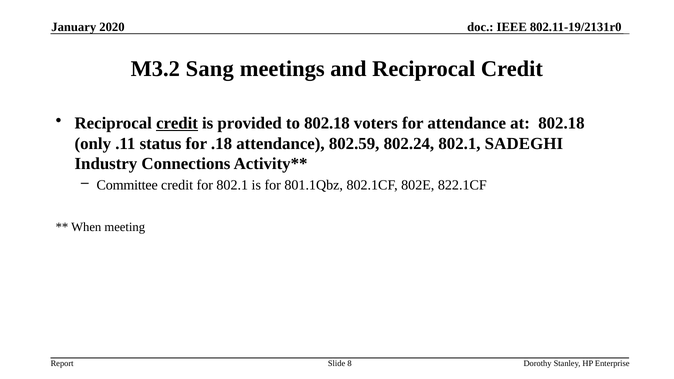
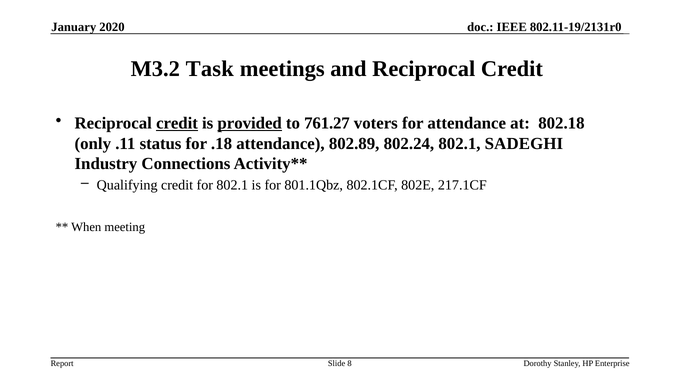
Sang: Sang -> Task (210, 69)
provided underline: none -> present (250, 123)
to 802.18: 802.18 -> 761.27 (327, 123)
802.59: 802.59 -> 802.89 (354, 144)
Committee: Committee -> Qualifying (127, 185)
822.1CF: 822.1CF -> 217.1CF (462, 185)
